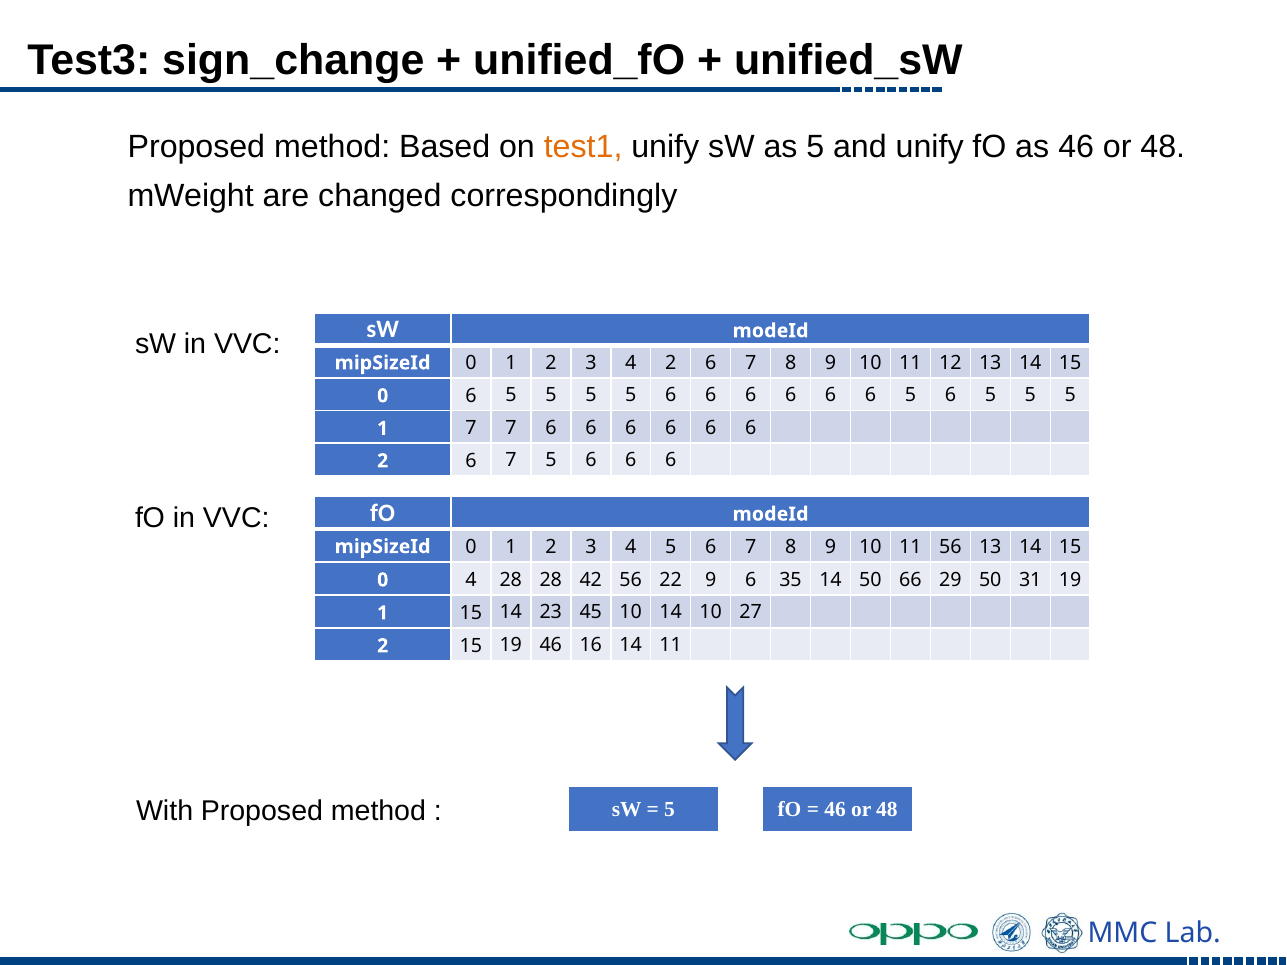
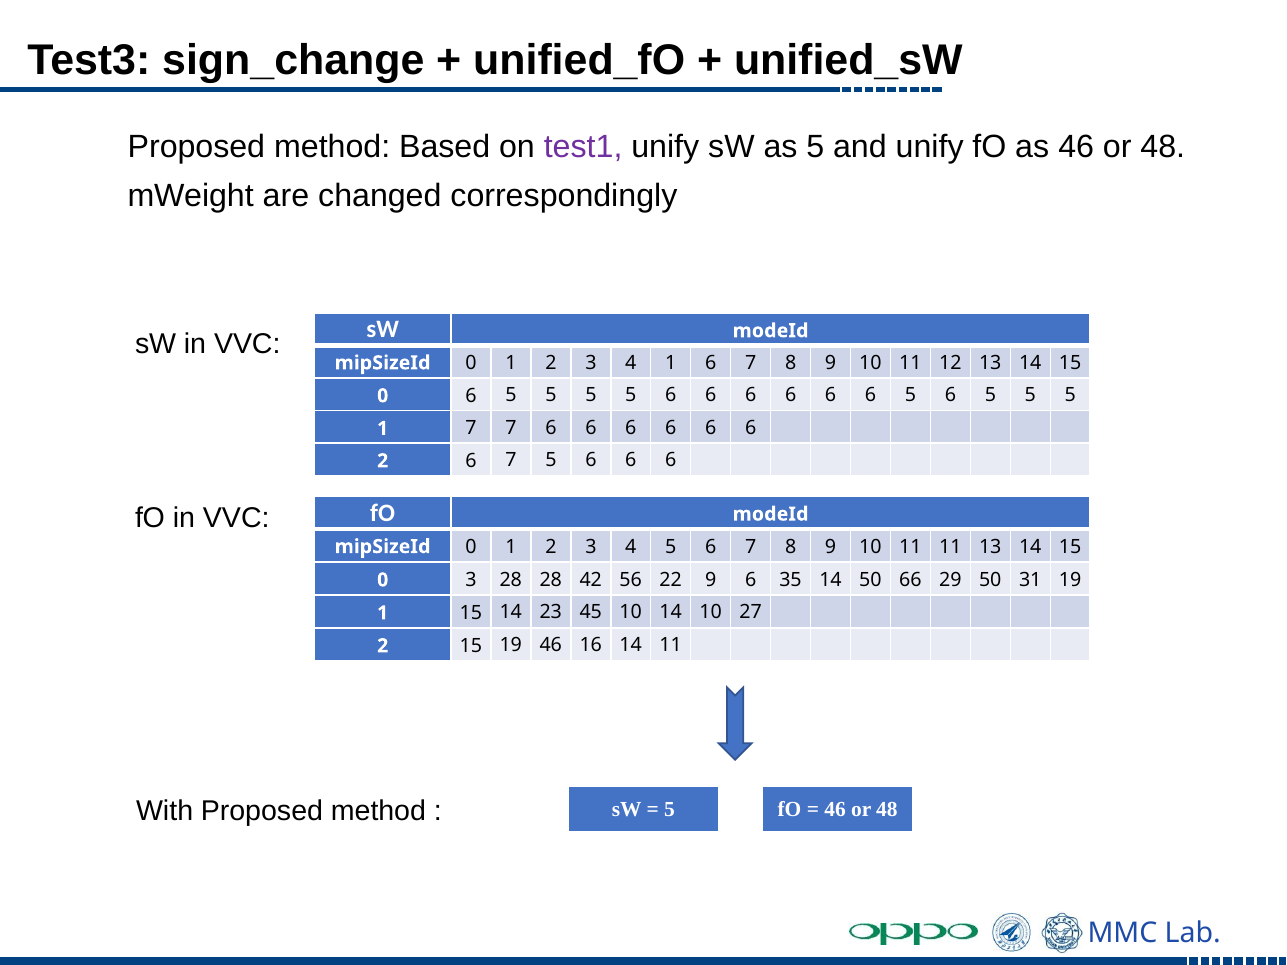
test1 colour: orange -> purple (583, 147)
4 2: 2 -> 1 (671, 363)
11 56: 56 -> 11 (950, 547)
0 4: 4 -> 3 (471, 580)
